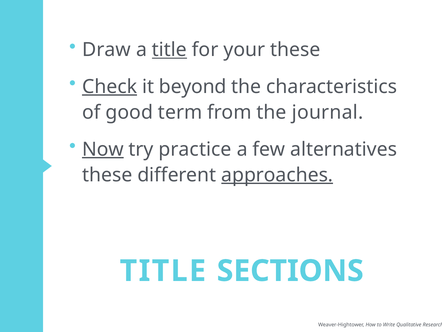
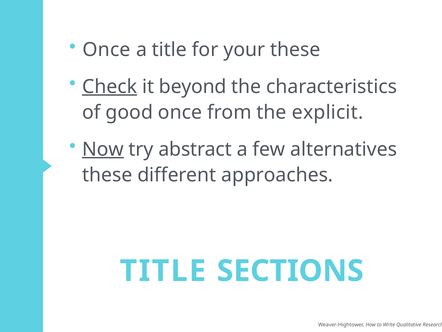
Draw: Draw -> Once (106, 50)
title underline: present -> none (169, 50)
good term: term -> once (180, 112)
journal: journal -> explicit (328, 112)
practice: practice -> abstract (195, 149)
approaches underline: present -> none (277, 175)
